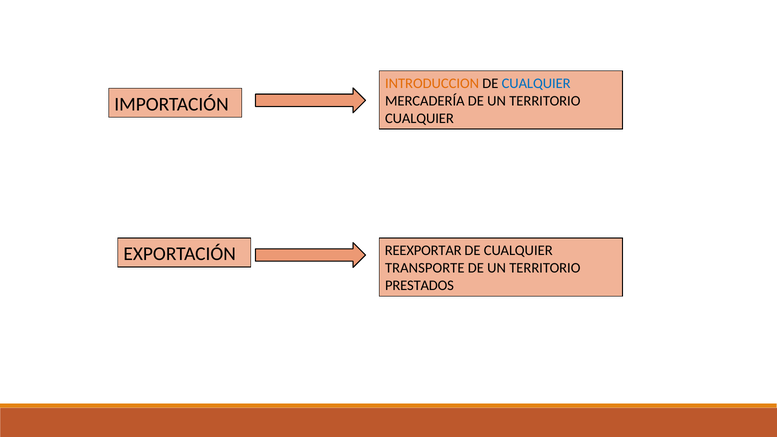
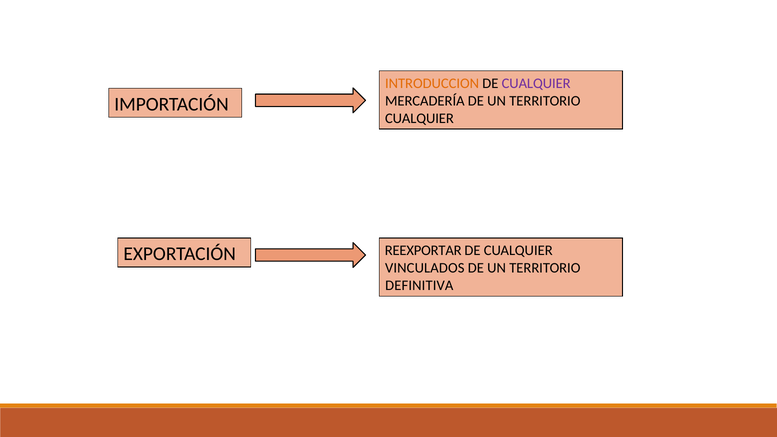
CUALQUIER colour: blue -> purple (536, 84)
TRANSPORTE: TRANSPORTE -> VINCULADOS (425, 268)
PRESTADOS: PRESTADOS -> DEFINITIVA (419, 286)
